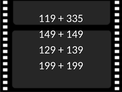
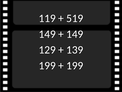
335: 335 -> 519 (75, 18)
